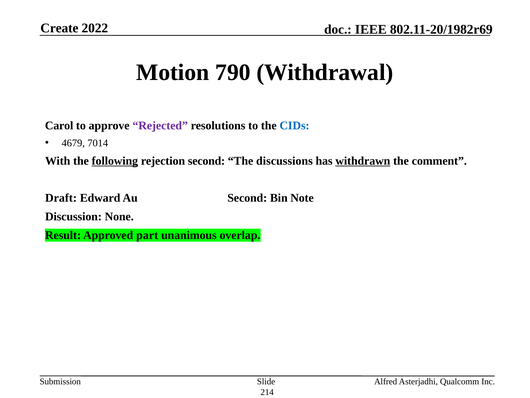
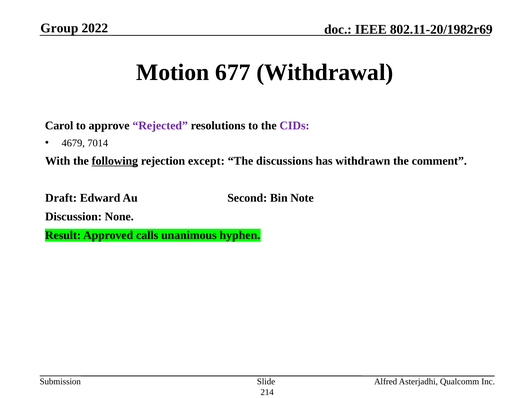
Create: Create -> Group (59, 28)
790: 790 -> 677 (233, 72)
CIDs colour: blue -> purple (295, 125)
rejection second: second -> except (206, 161)
withdrawn underline: present -> none (363, 161)
part: part -> calls (147, 235)
overlap: overlap -> hyphen (240, 235)
